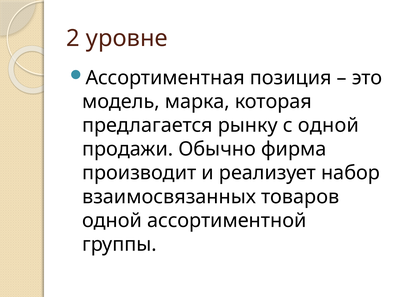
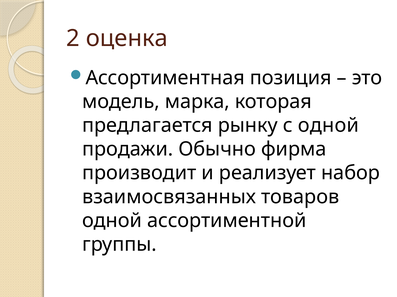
уровне: уровне -> оценка (127, 38)
